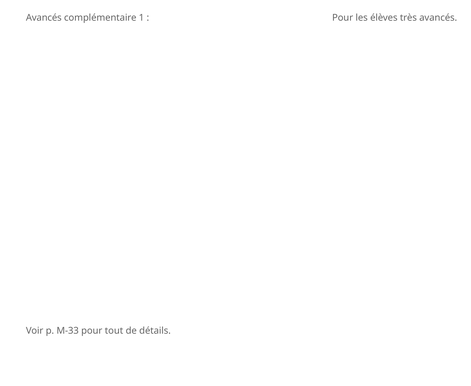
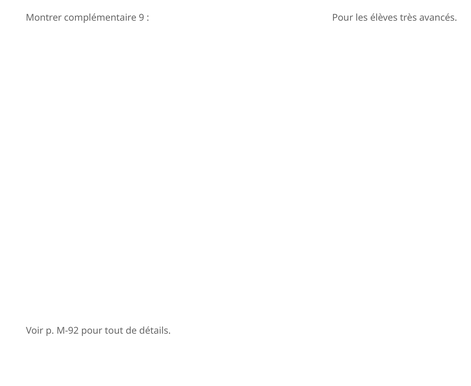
Avancés: Avancés -> Montrer (44, 18)
1: 1 -> 9 (142, 18)
M-33: M-33 -> M-92 (68, 331)
